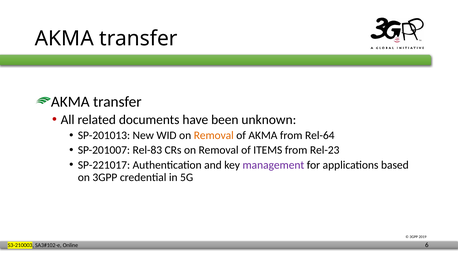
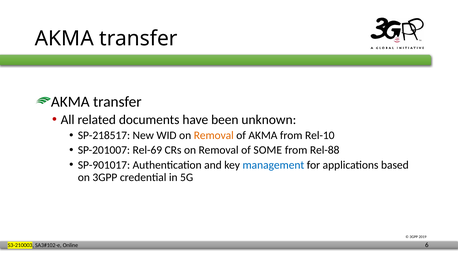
SP-201013: SP-201013 -> SP-218517 (104, 135)
Rel-64: Rel-64 -> Rel-10 (320, 135)
Rel-83: Rel-83 -> Rel-69 (147, 150)
ITEMS: ITEMS -> SOME (268, 150)
Rel-23: Rel-23 -> Rel-88 (325, 150)
SP-221017: SP-221017 -> SP-901017 (104, 165)
management colour: purple -> blue (273, 165)
